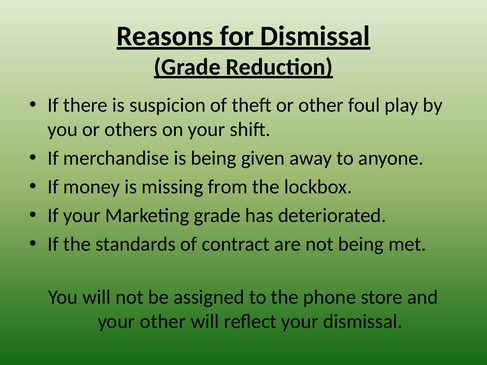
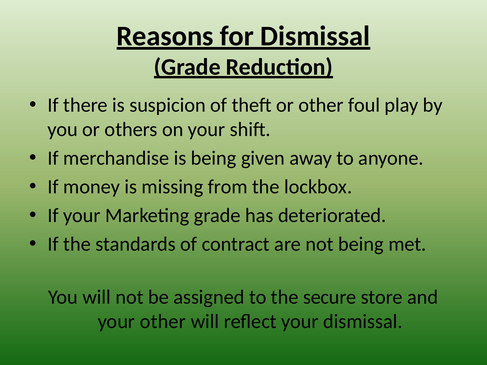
phone: phone -> secure (330, 297)
